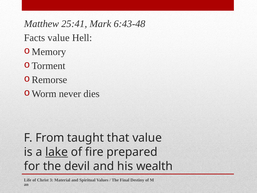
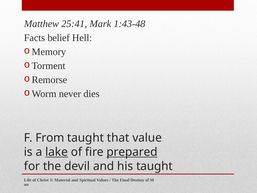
6:43-48: 6:43-48 -> 1:43-48 (129, 24)
Facts value: value -> belief (59, 38)
prepared underline: none -> present (132, 152)
his wealth: wealth -> taught (154, 166)
